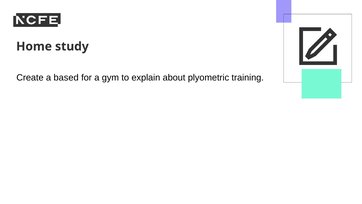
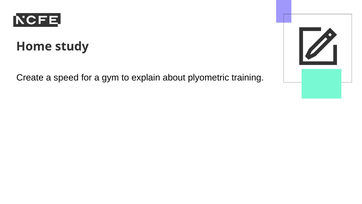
based: based -> speed (66, 78)
